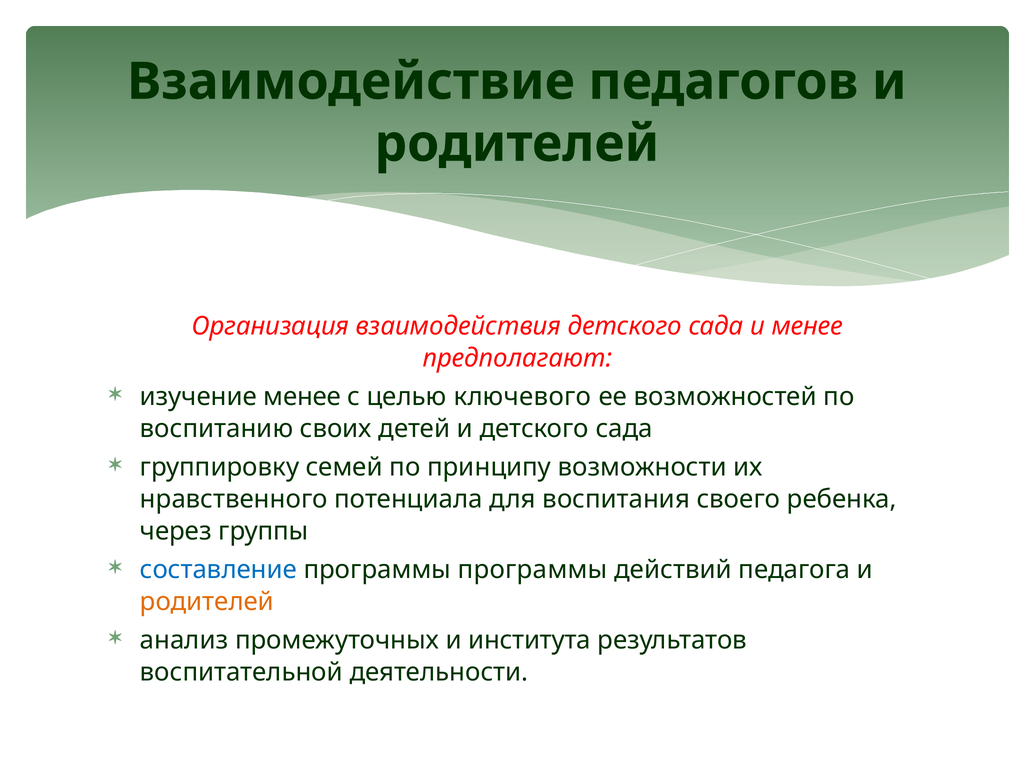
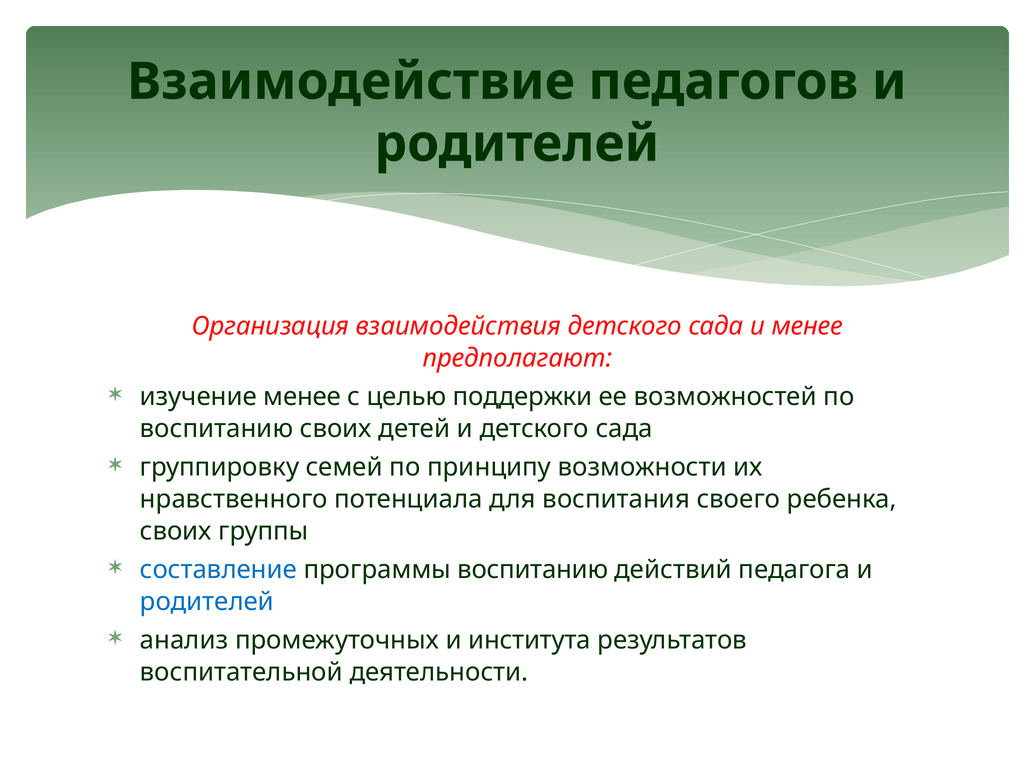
ключевого: ключевого -> поддержки (523, 396)
через: через -> своих (176, 531)
программы программы: программы -> воспитанию (533, 569)
родителей colour: orange -> blue (207, 601)
